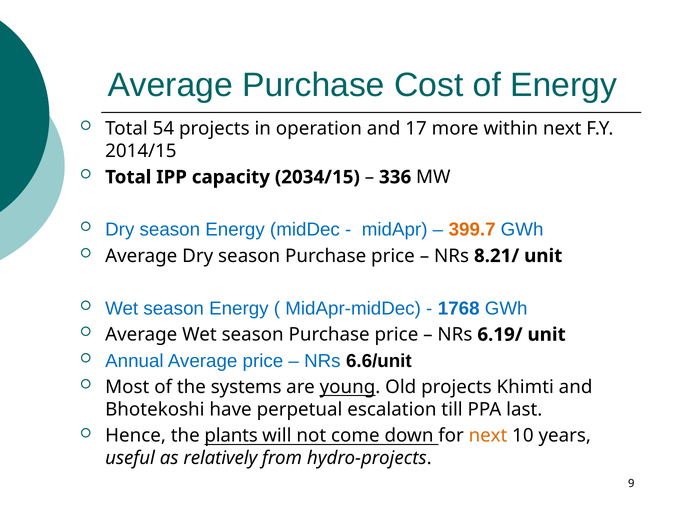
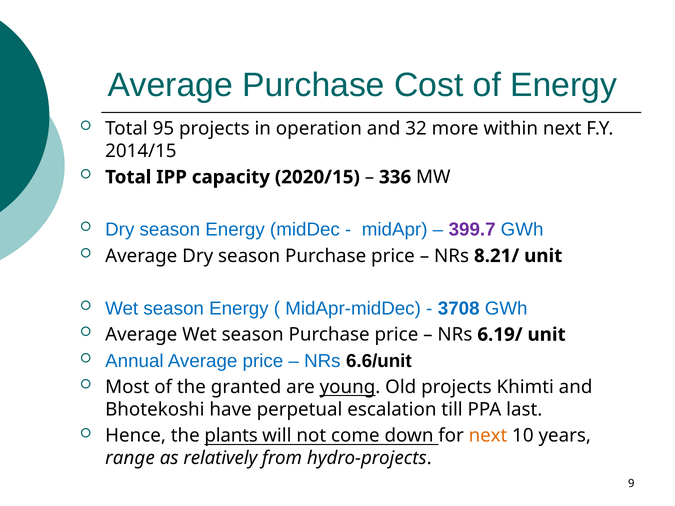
54: 54 -> 95 (163, 128)
17: 17 -> 32 (416, 128)
2034/15: 2034/15 -> 2020/15 (317, 177)
399.7 colour: orange -> purple (472, 230)
1768: 1768 -> 3708 (459, 308)
systems: systems -> granted (246, 387)
useful: useful -> range (130, 459)
